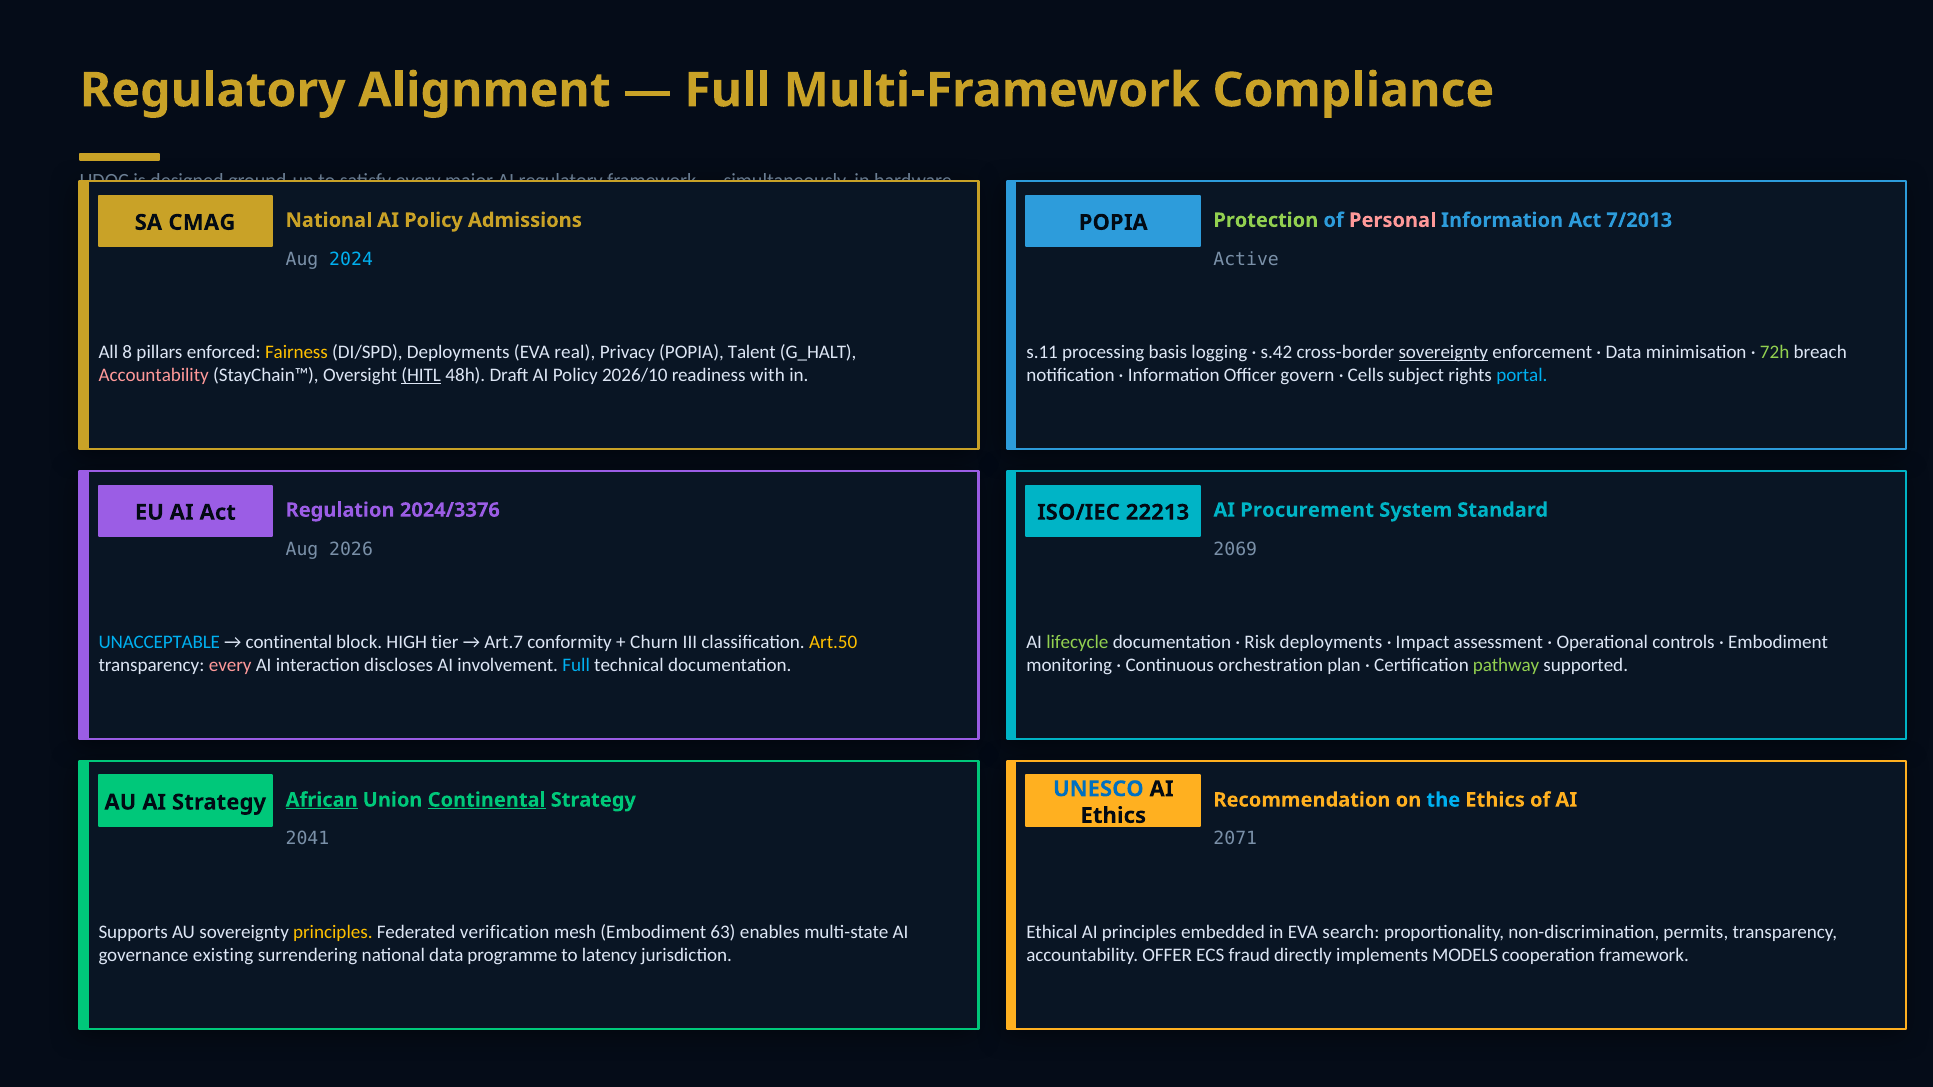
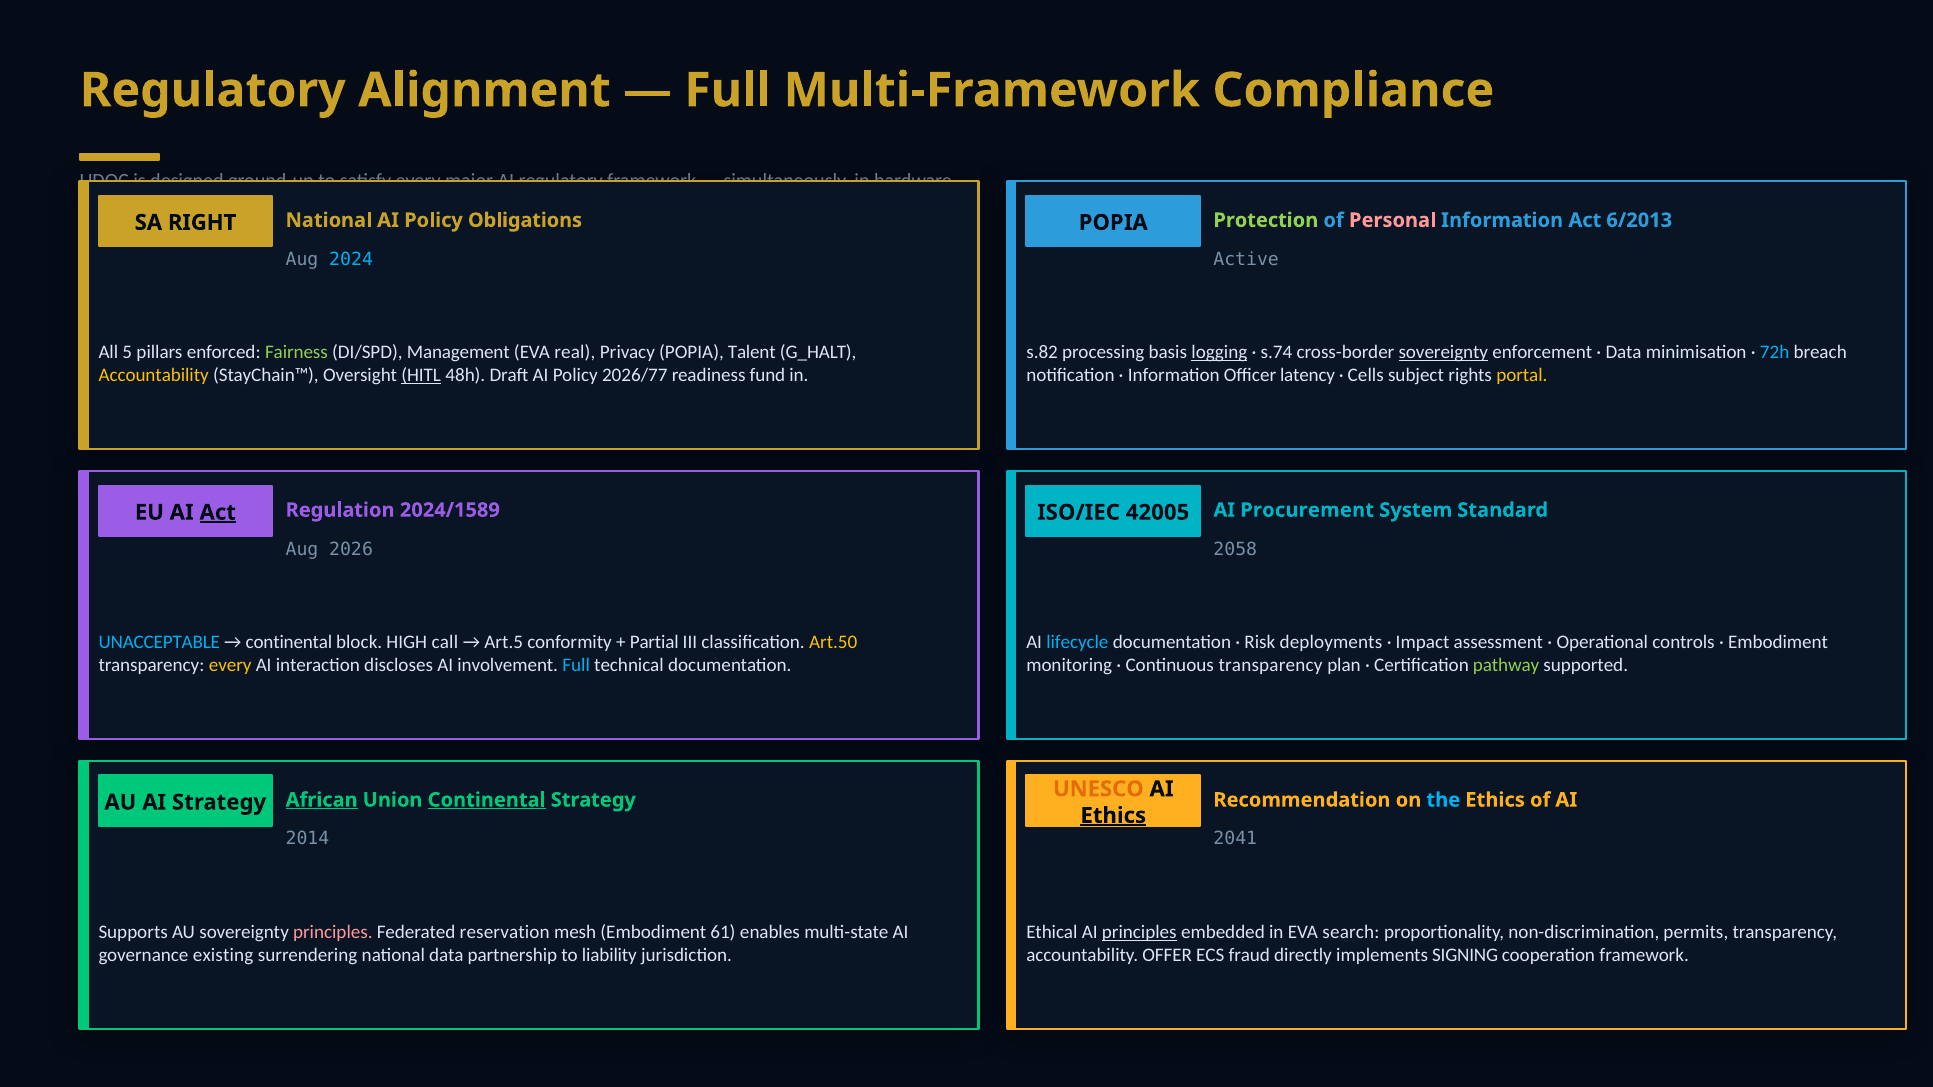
CMAG: CMAG -> RIGHT (202, 223)
Admissions: Admissions -> Obligations (525, 220)
7/2013: 7/2013 -> 6/2013 (1639, 220)
8: 8 -> 5 (127, 352)
Fairness colour: yellow -> light green (296, 352)
DI/SPD Deployments: Deployments -> Management (458, 352)
s.11: s.11 -> s.82 (1042, 352)
logging underline: none -> present (1219, 352)
s.42: s.42 -> s.74 (1276, 352)
72h colour: light green -> light blue (1775, 352)
Accountability colour: pink -> yellow (154, 375)
2026/10: 2026/10 -> 2026/77 (635, 375)
with: with -> fund (767, 375)
govern: govern -> latency (1308, 375)
portal colour: light blue -> yellow (1522, 375)
Act underline: none -> present (218, 513)
2024/3376: 2024/3376 -> 2024/1589 (450, 510)
22213: 22213 -> 42005 (1158, 513)
2069: 2069 -> 2058 (1235, 549)
tier: tier -> call (445, 642)
Art.7: Art.7 -> Art.5 (504, 642)
Churn: Churn -> Partial (654, 642)
lifecycle colour: light green -> light blue (1077, 642)
every colour: pink -> yellow (230, 665)
Continuous orchestration: orchestration -> transparency (1271, 665)
UNESCO colour: blue -> orange (1098, 789)
Ethics underline: none -> present (1113, 816)
2041: 2041 -> 2014 (307, 839)
2071: 2071 -> 2041 (1235, 839)
principles colour: yellow -> pink (333, 932)
verification: verification -> reservation (505, 932)
63: 63 -> 61 (723, 932)
principles underline: none -> present (1139, 932)
programme: programme -> partnership (512, 955)
latency: latency -> liability (609, 955)
MODELS: MODELS -> SIGNING (1465, 955)
